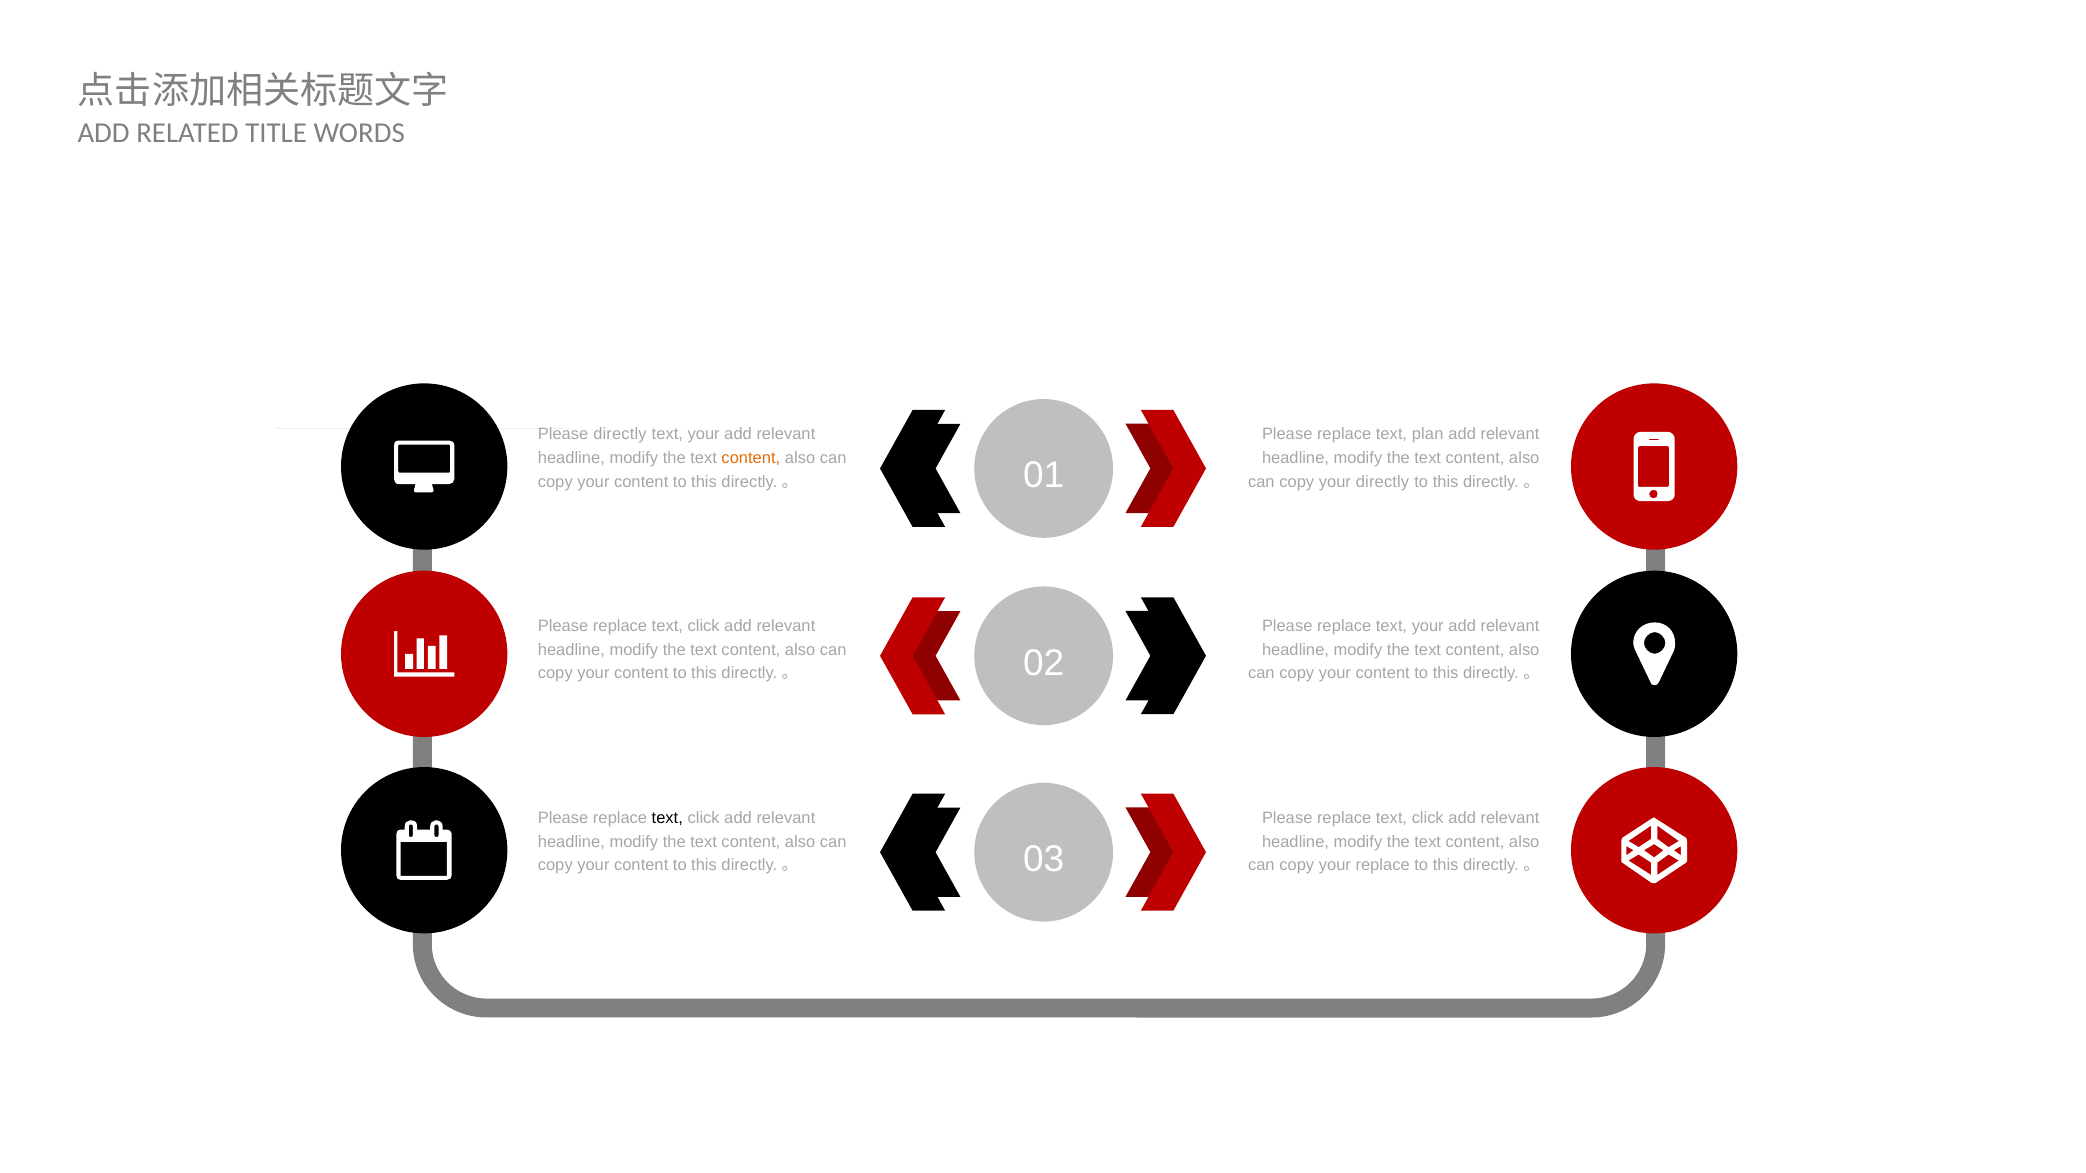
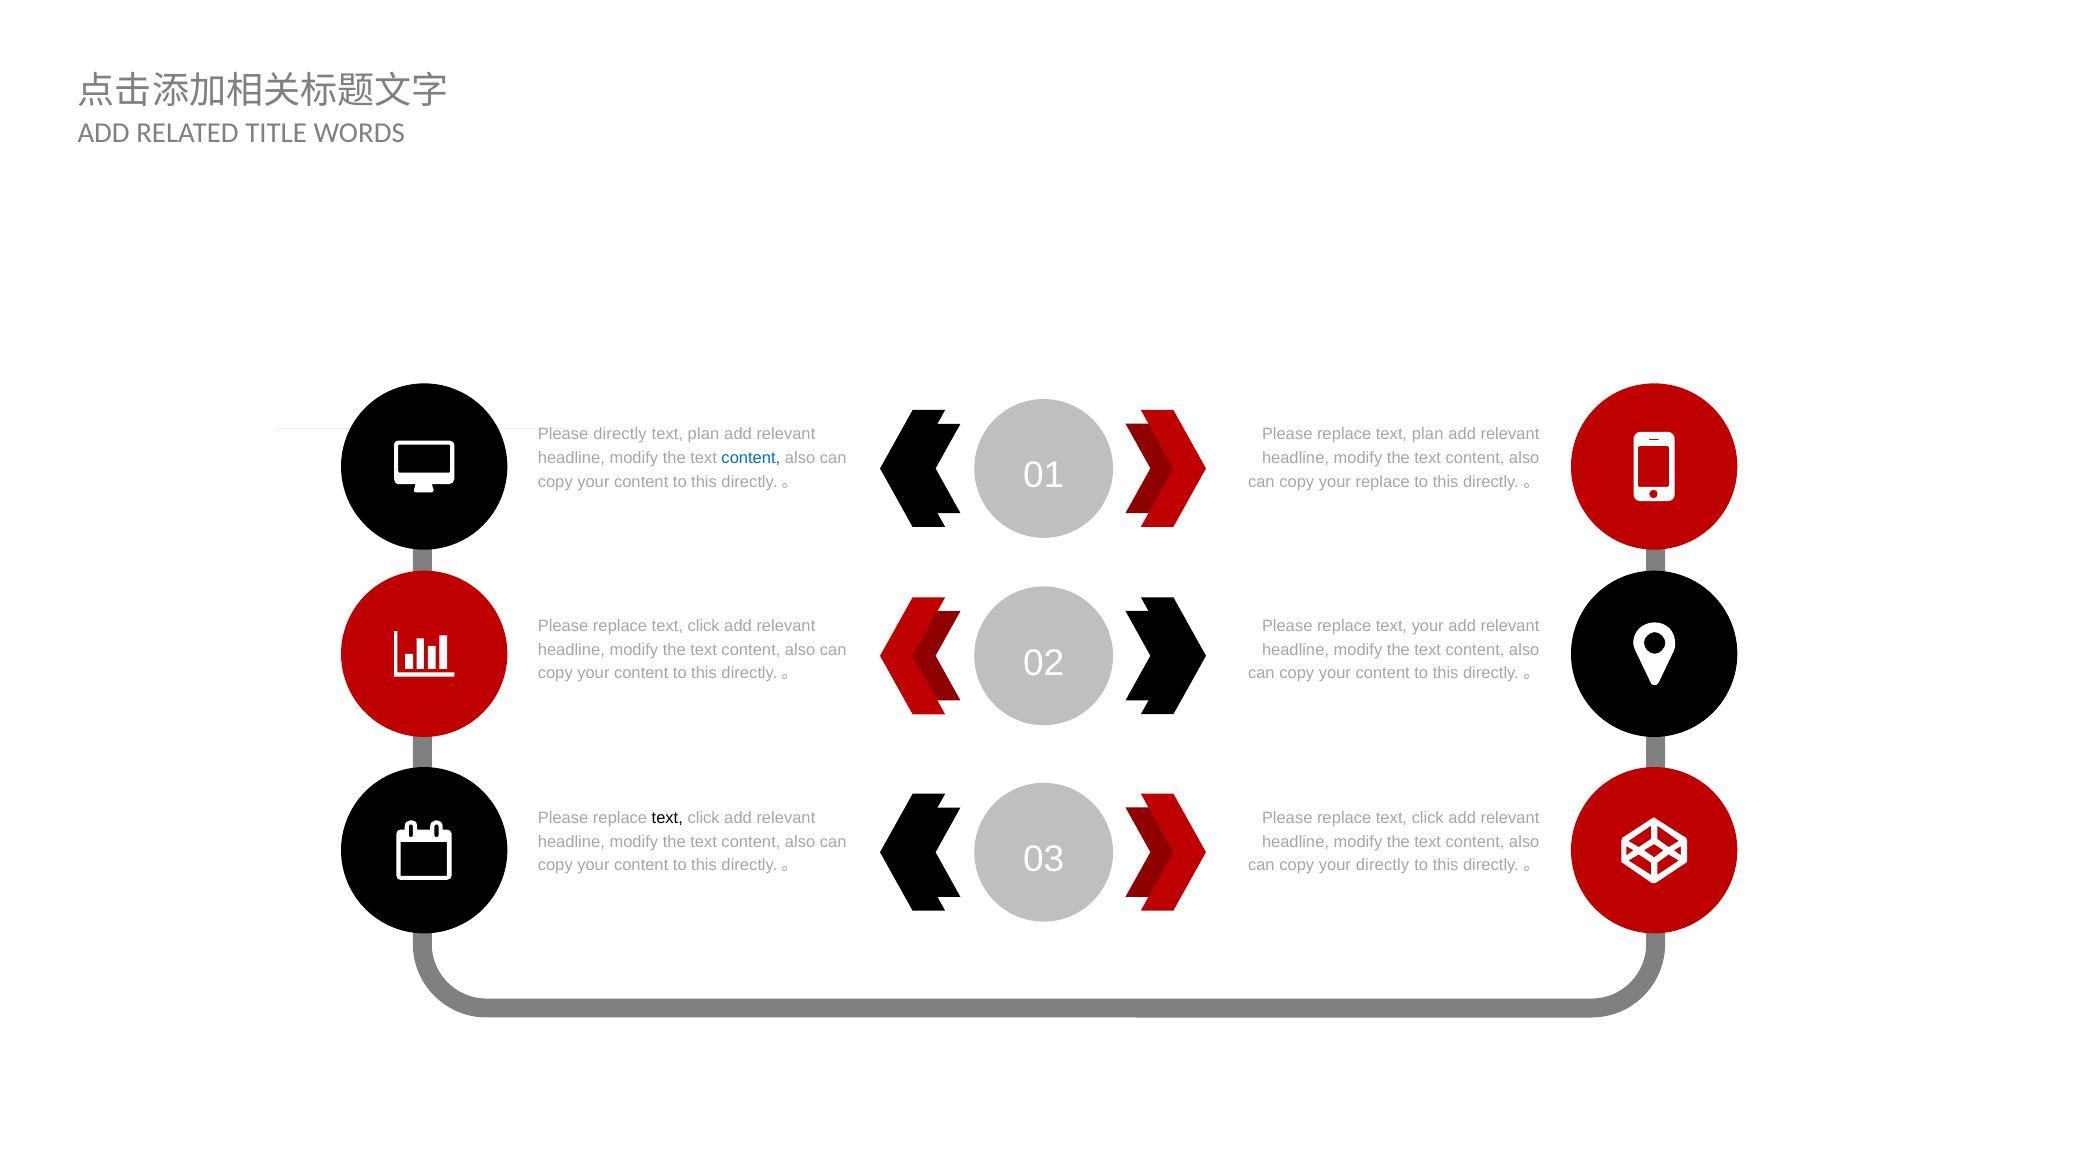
your: your -> plan (704, 434)
content colour: orange -> blue (751, 458)
your directly: directly -> replace (1383, 482)
your replace: replace -> directly (1383, 866)
